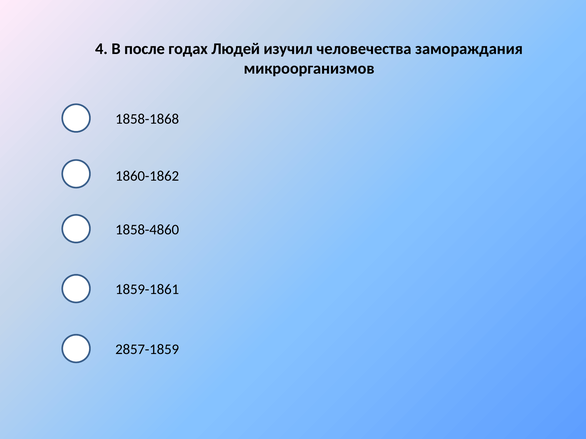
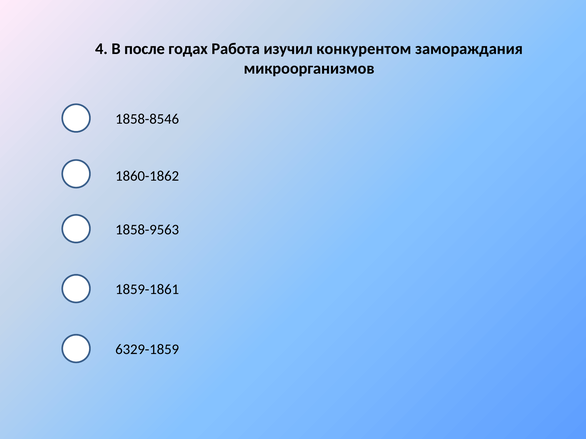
Людей: Людей -> Работа (236, 49)
человечества: человечества -> конкурентом (364, 49)
1858-1868: 1858-1868 -> 1858-8546 (147, 119)
1858-4860: 1858-4860 -> 1858-9563 (147, 230)
2857-1859: 2857-1859 -> 6329-1859 (147, 350)
